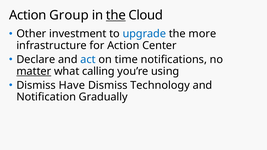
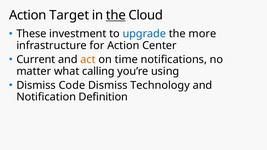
Group: Group -> Target (69, 15)
Other: Other -> These (31, 34)
Declare: Declare -> Current (36, 60)
act colour: blue -> orange (88, 60)
matter underline: present -> none (34, 71)
Have: Have -> Code (72, 85)
Gradually: Gradually -> Definition (103, 97)
